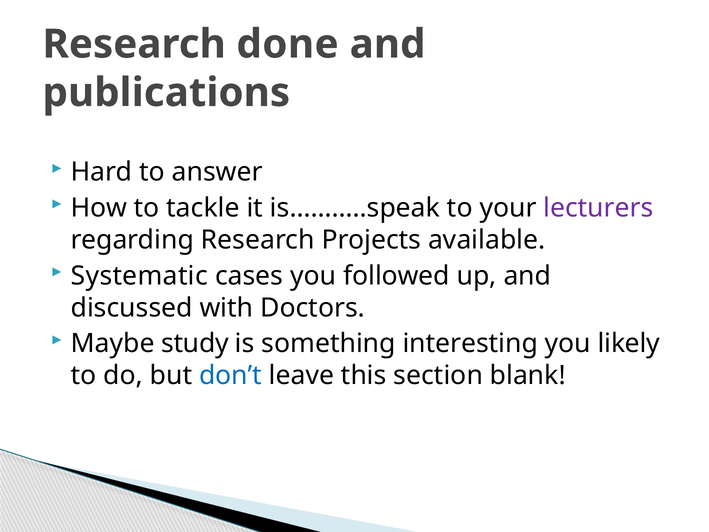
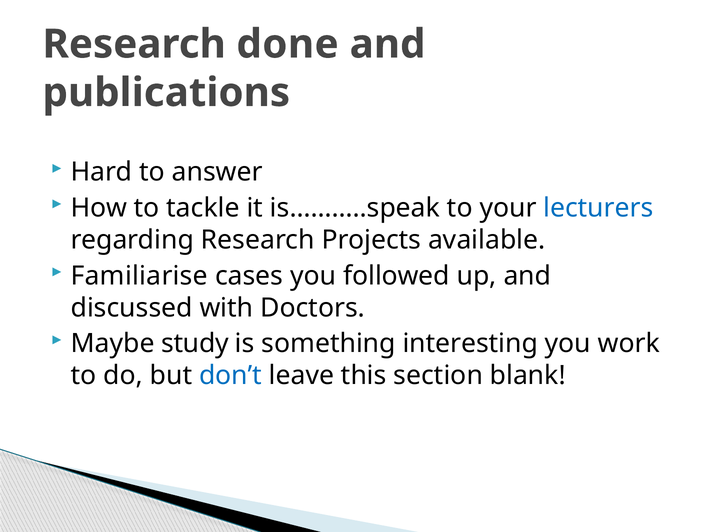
lecturers colour: purple -> blue (598, 208)
Systematic: Systematic -> Familiarise (139, 276)
likely: likely -> work (629, 344)
